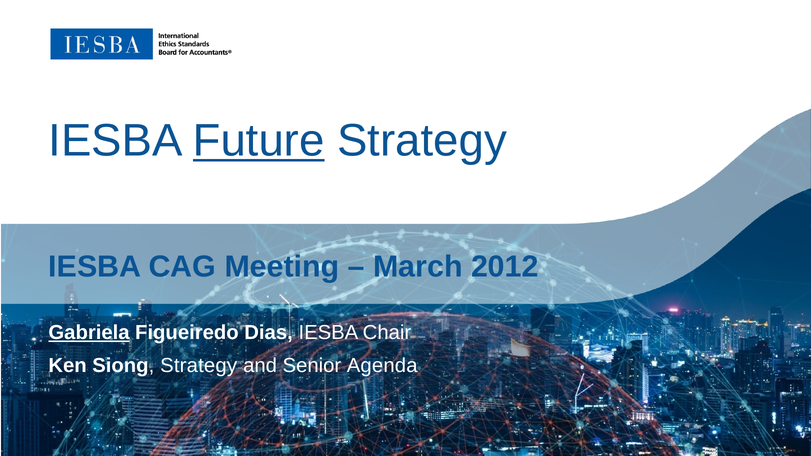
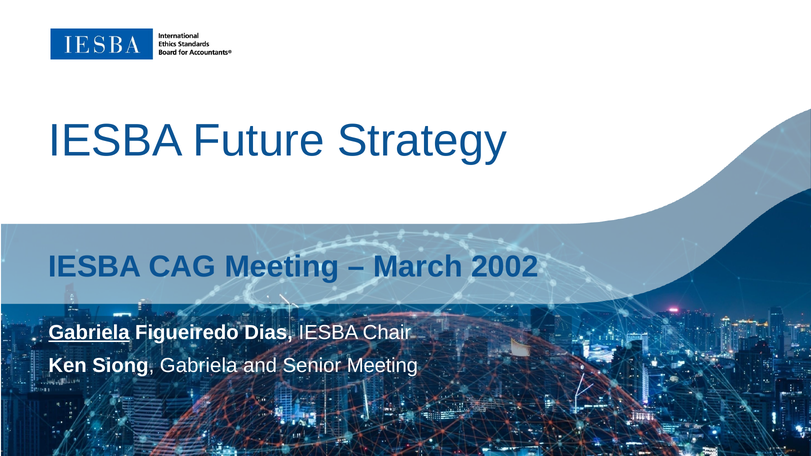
Future underline: present -> none (259, 141)
2012: 2012 -> 2002 (505, 267)
Siong Strategy: Strategy -> Gabriela (199, 366)
Senior Agenda: Agenda -> Meeting (382, 366)
